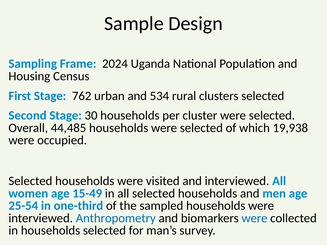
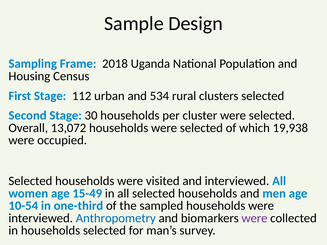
2024: 2024 -> 2018 (115, 64)
762: 762 -> 112 (82, 96)
44,485: 44,485 -> 13,072 (69, 128)
25-54: 25-54 -> 10-54 (23, 206)
were colour: blue -> purple (254, 218)
